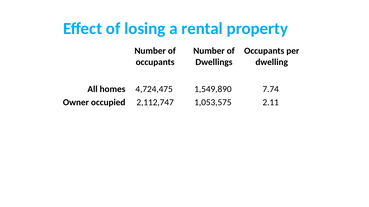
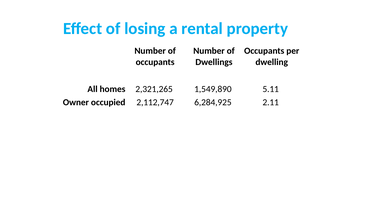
4,724,475: 4,724,475 -> 2,321,265 (154, 89)
7.74: 7.74 -> 5.11 (271, 89)
1,053,575: 1,053,575 -> 6,284,925 (213, 102)
